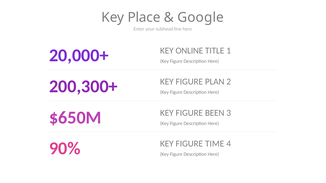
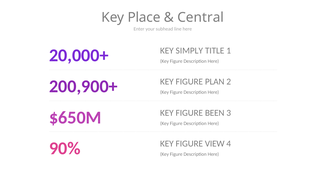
Google: Google -> Central (201, 17)
ONLINE: ONLINE -> SIMPLY (189, 51)
200,300+: 200,300+ -> 200,900+ (83, 87)
TIME: TIME -> VIEW (215, 144)
